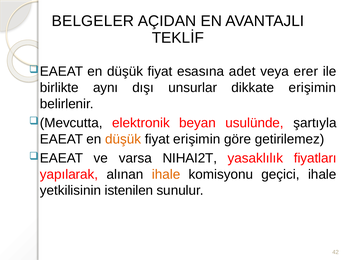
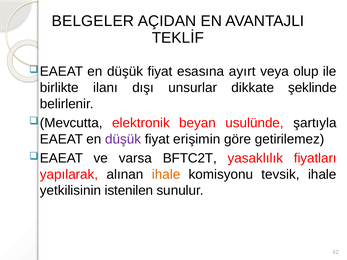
adet: adet -> ayırt (242, 72)
erer: erer -> olup (306, 72)
aynı: aynı -> ilanı (106, 88)
dikkate erişimin: erişimin -> şeklinde (313, 88)
düşük colour: orange -> purple (123, 139)
NIHAI2T: NIHAI2T -> BFTC2T (190, 158)
geçici: geçici -> tevsik (281, 175)
